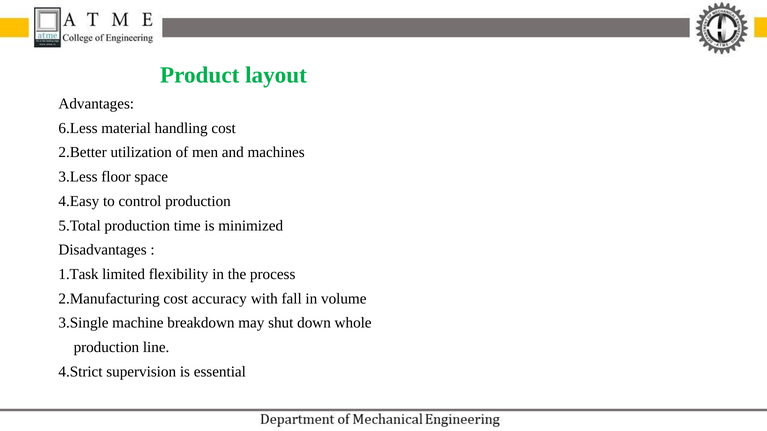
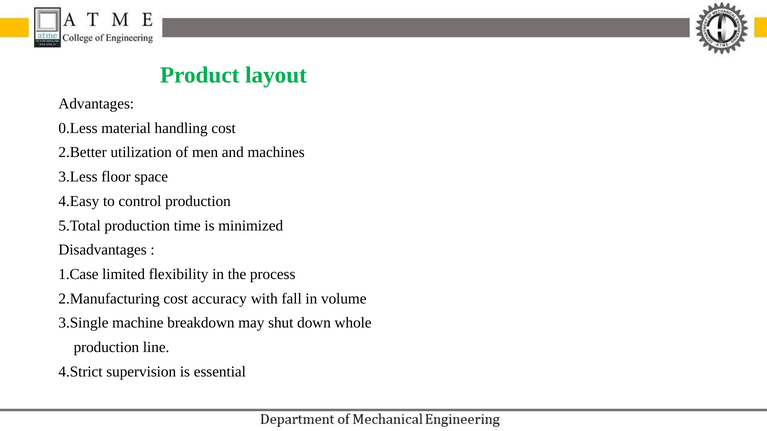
6.Less: 6.Less -> 0.Less (78, 128)
1.Task: 1.Task -> 1.Case (78, 275)
